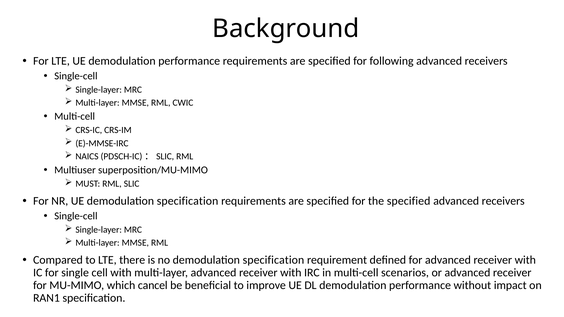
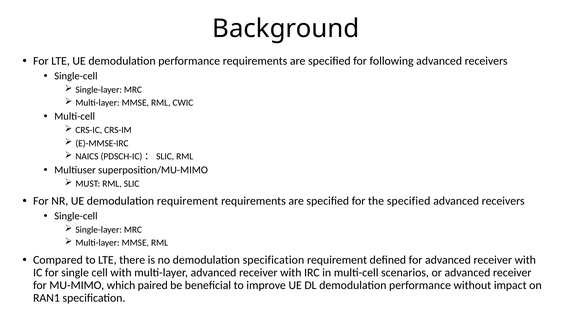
UE demodulation specification: specification -> requirement (188, 201)
cancel: cancel -> paired (153, 286)
